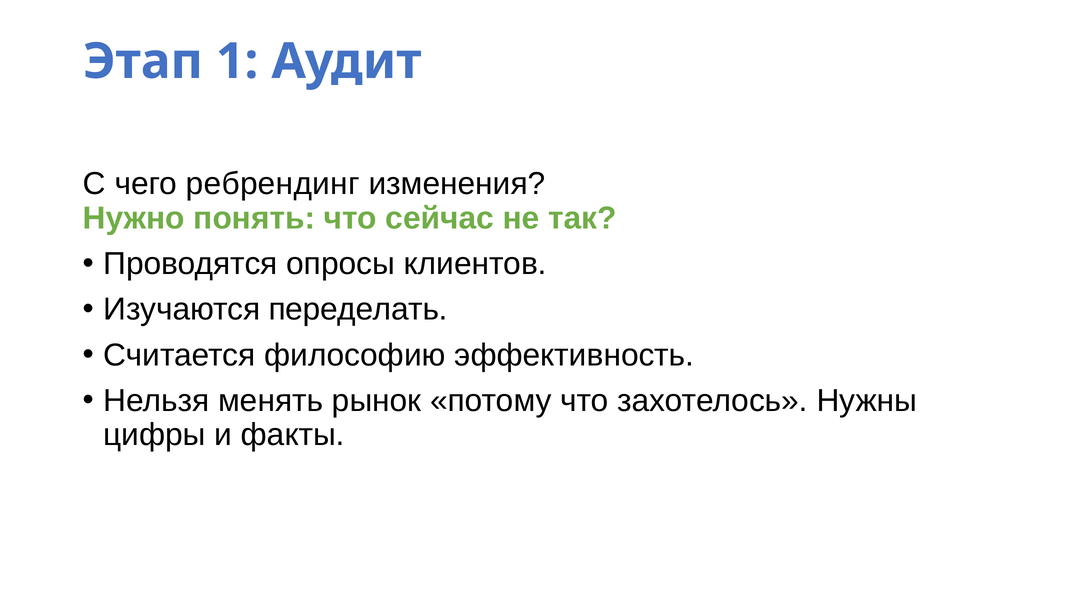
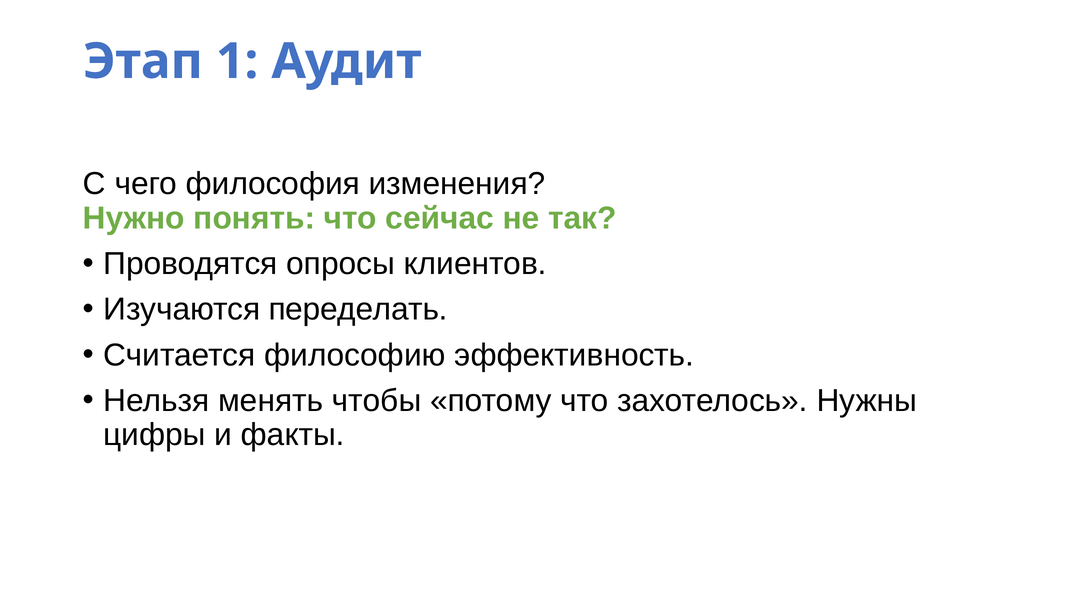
ребрендинг: ребрендинг -> философия (273, 184)
рынок: рынок -> чтобы (377, 401)
